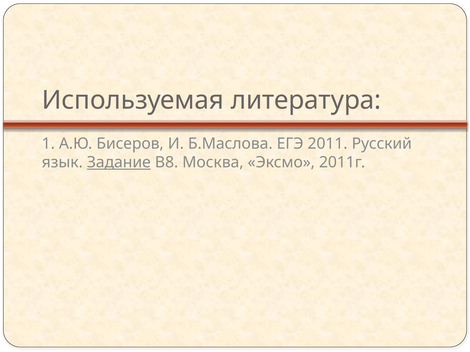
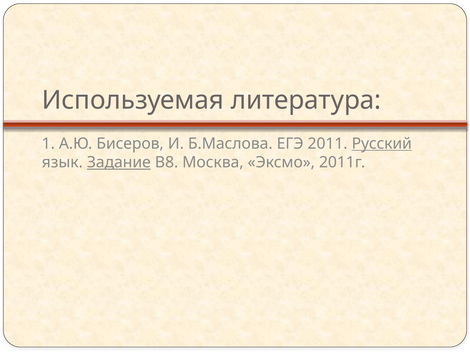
Русский underline: none -> present (382, 144)
